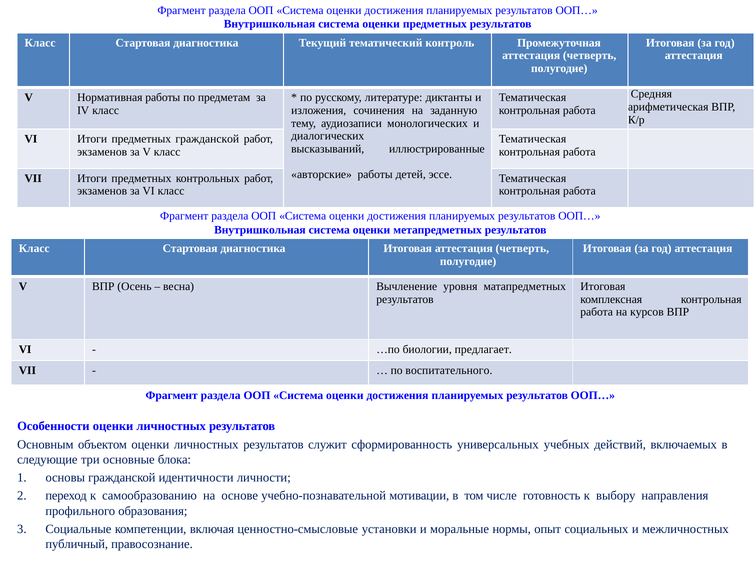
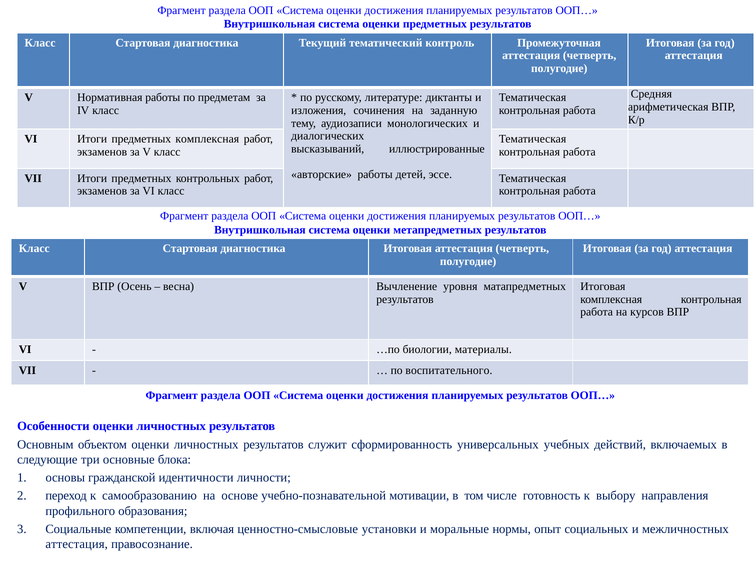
предметных гражданской: гражданской -> комплексная (207, 139)
предлагает: предлагает -> материалы (483, 349)
публичный: публичный -> аттестация (77, 544)
